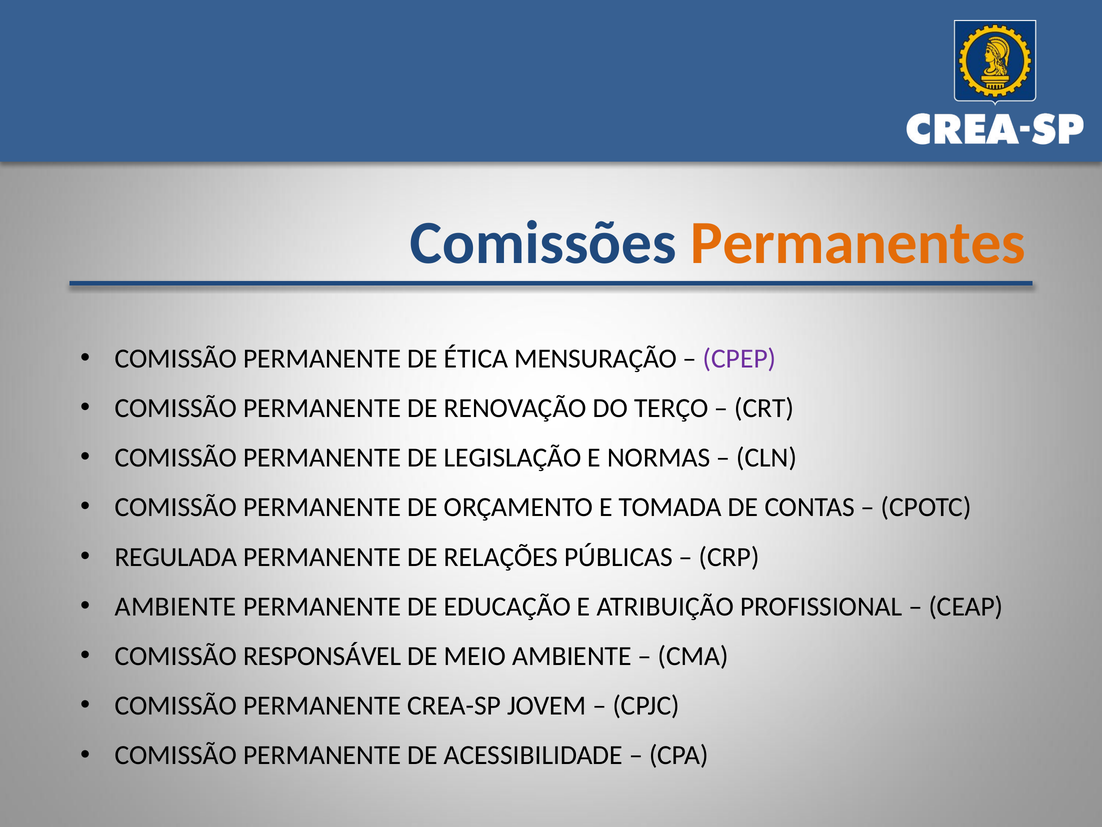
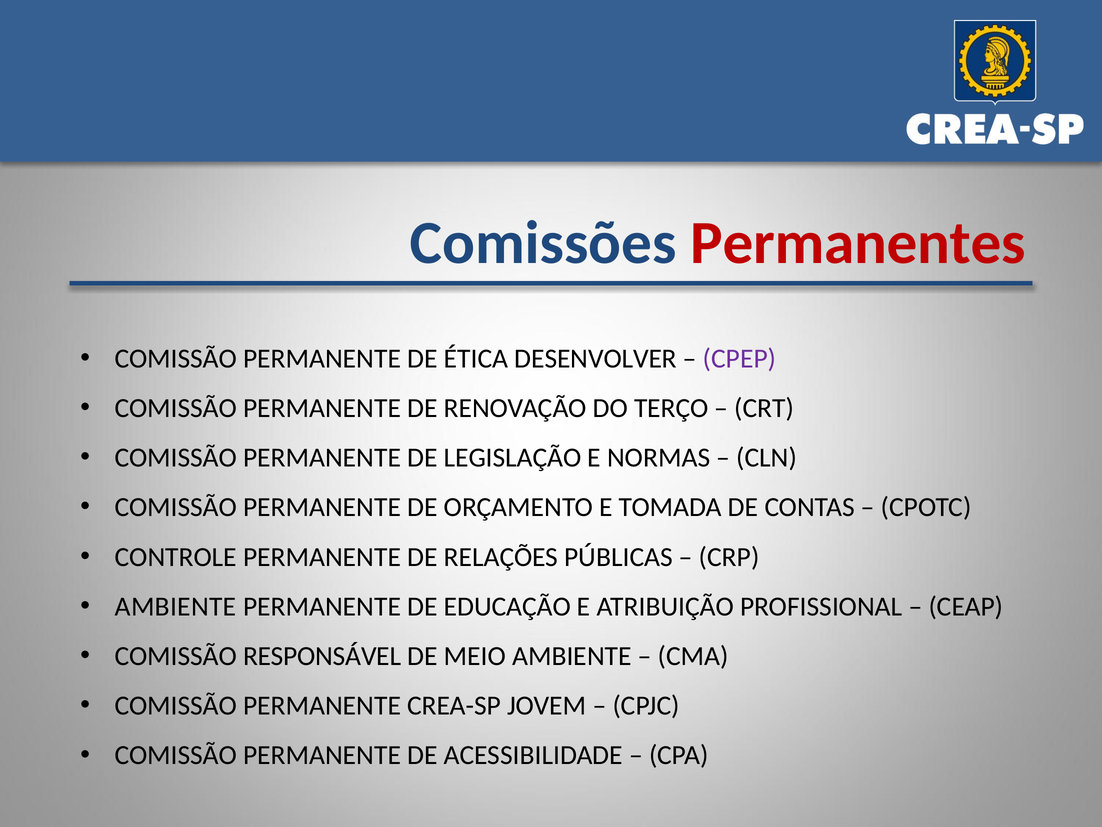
Permanentes colour: orange -> red (858, 243)
MENSURAÇÃO: MENSURAÇÃO -> DESENVOLVER (596, 358)
REGULADA: REGULADA -> CONTROLE (176, 557)
